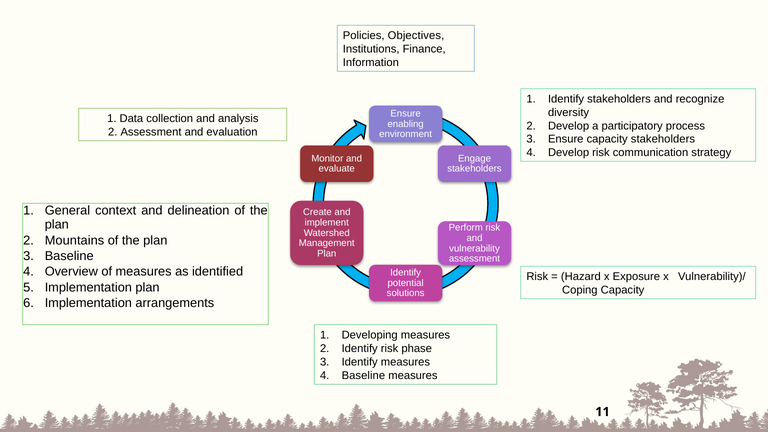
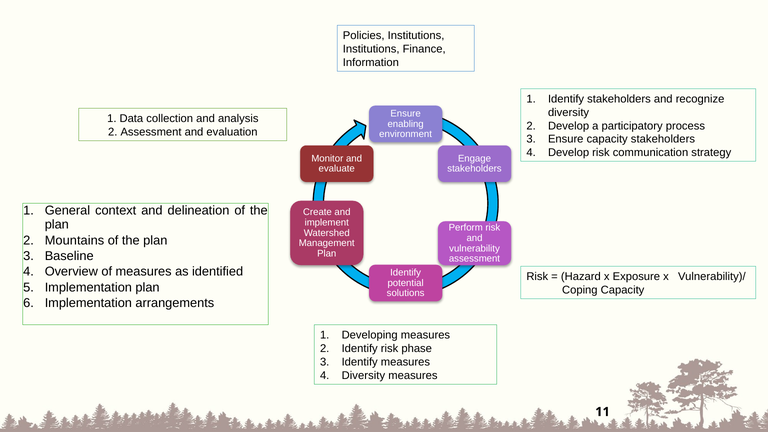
Policies Objectives: Objectives -> Institutions (416, 36)
Baseline: Baseline -> Diversity (363, 375)
